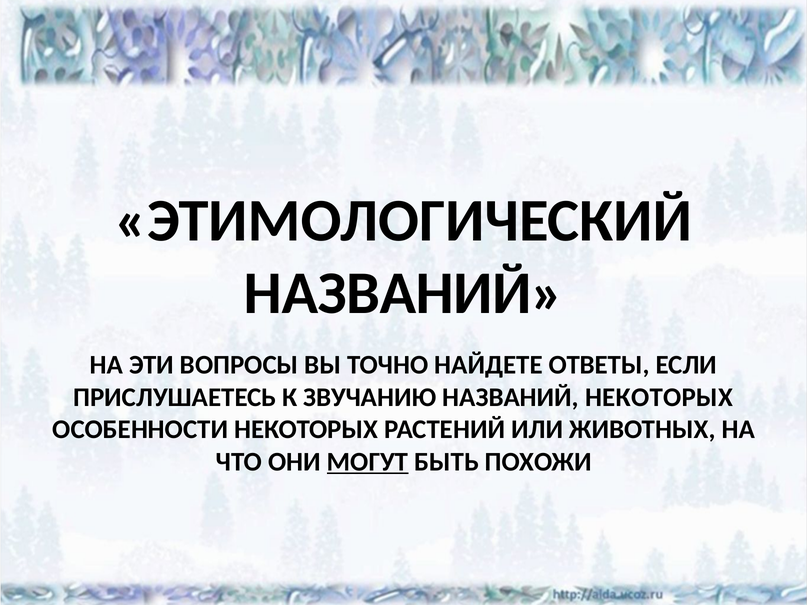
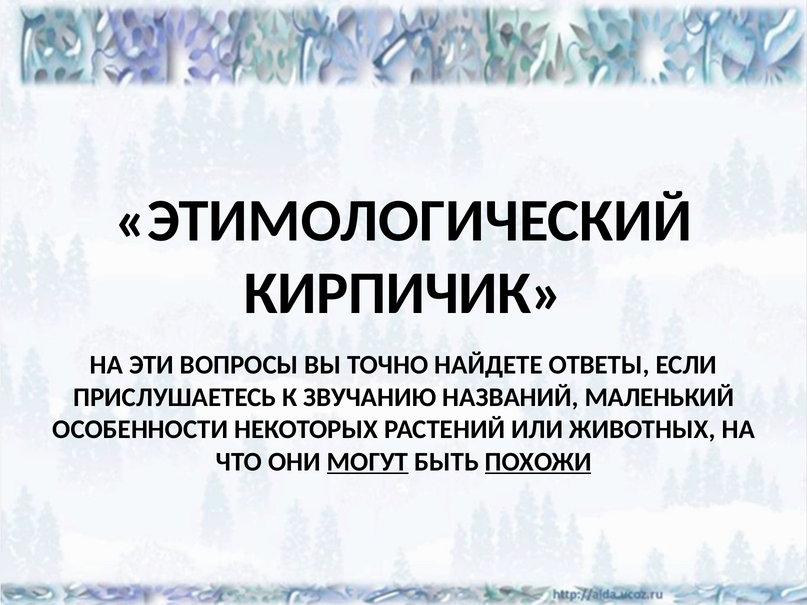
НАЗВАНИЙ: НАЗВАНИЙ -> КИРПИЧИК (404, 293)
НАЗВАНИЙ НЕКОТОРЫХ: НЕКОТОРЫХ -> МАЛЕНЬКИЙ (659, 397)
ПОХОЖИ underline: none -> present (538, 462)
